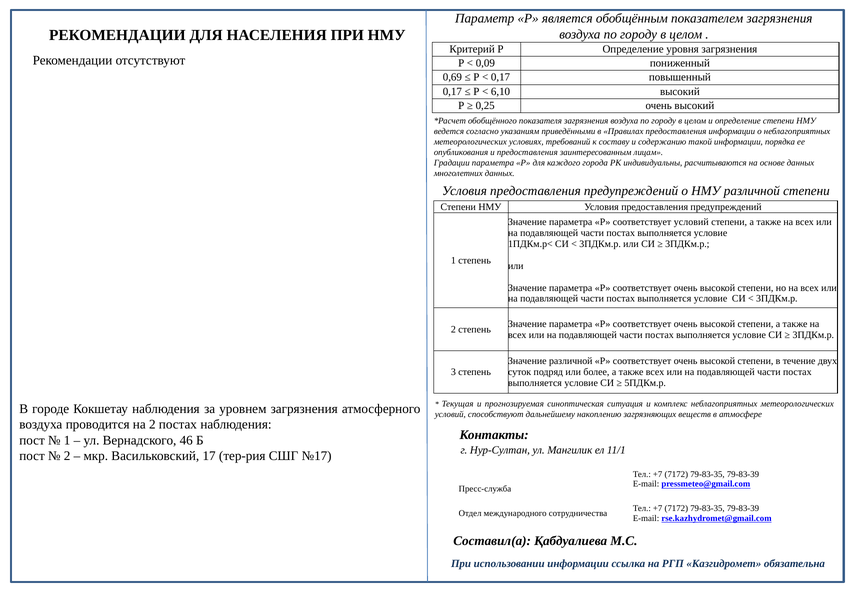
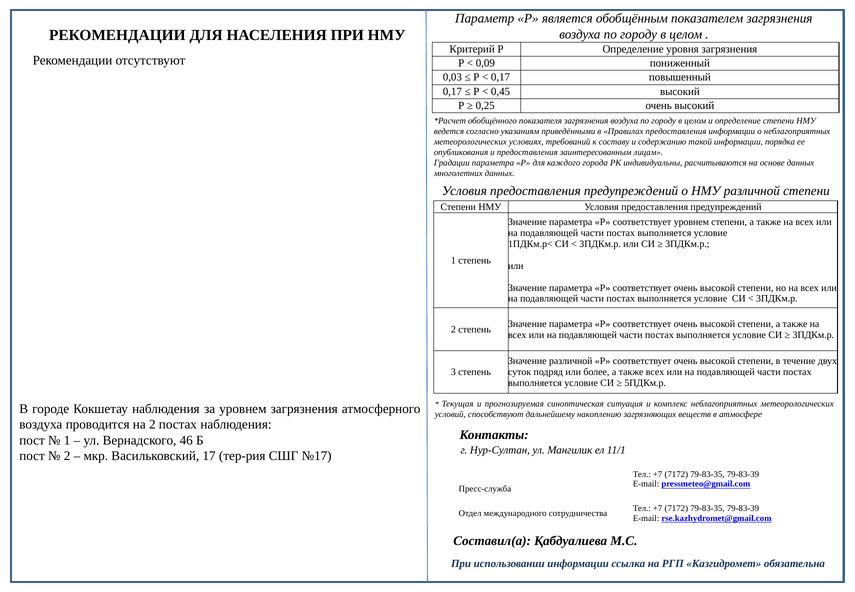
0,69: 0,69 -> 0,03 (452, 77)
6,10: 6,10 -> 0,45 (501, 91)
соответствует условий: условий -> уровнем (691, 222)
